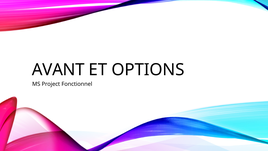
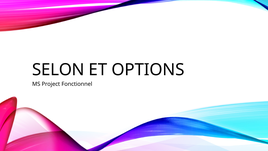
AVANT: AVANT -> SELON (58, 70)
